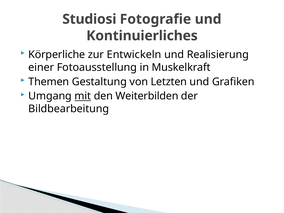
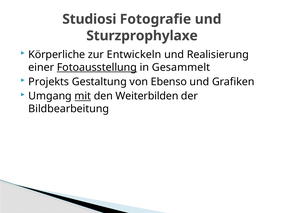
Kontinuierliches: Kontinuierliches -> Sturzprophylaxe (142, 36)
Fotoausstellung underline: none -> present (97, 67)
Muskelkraft: Muskelkraft -> Gesammelt (181, 67)
Themen: Themen -> Projekts (49, 82)
Letzten: Letzten -> Ebenso (169, 82)
